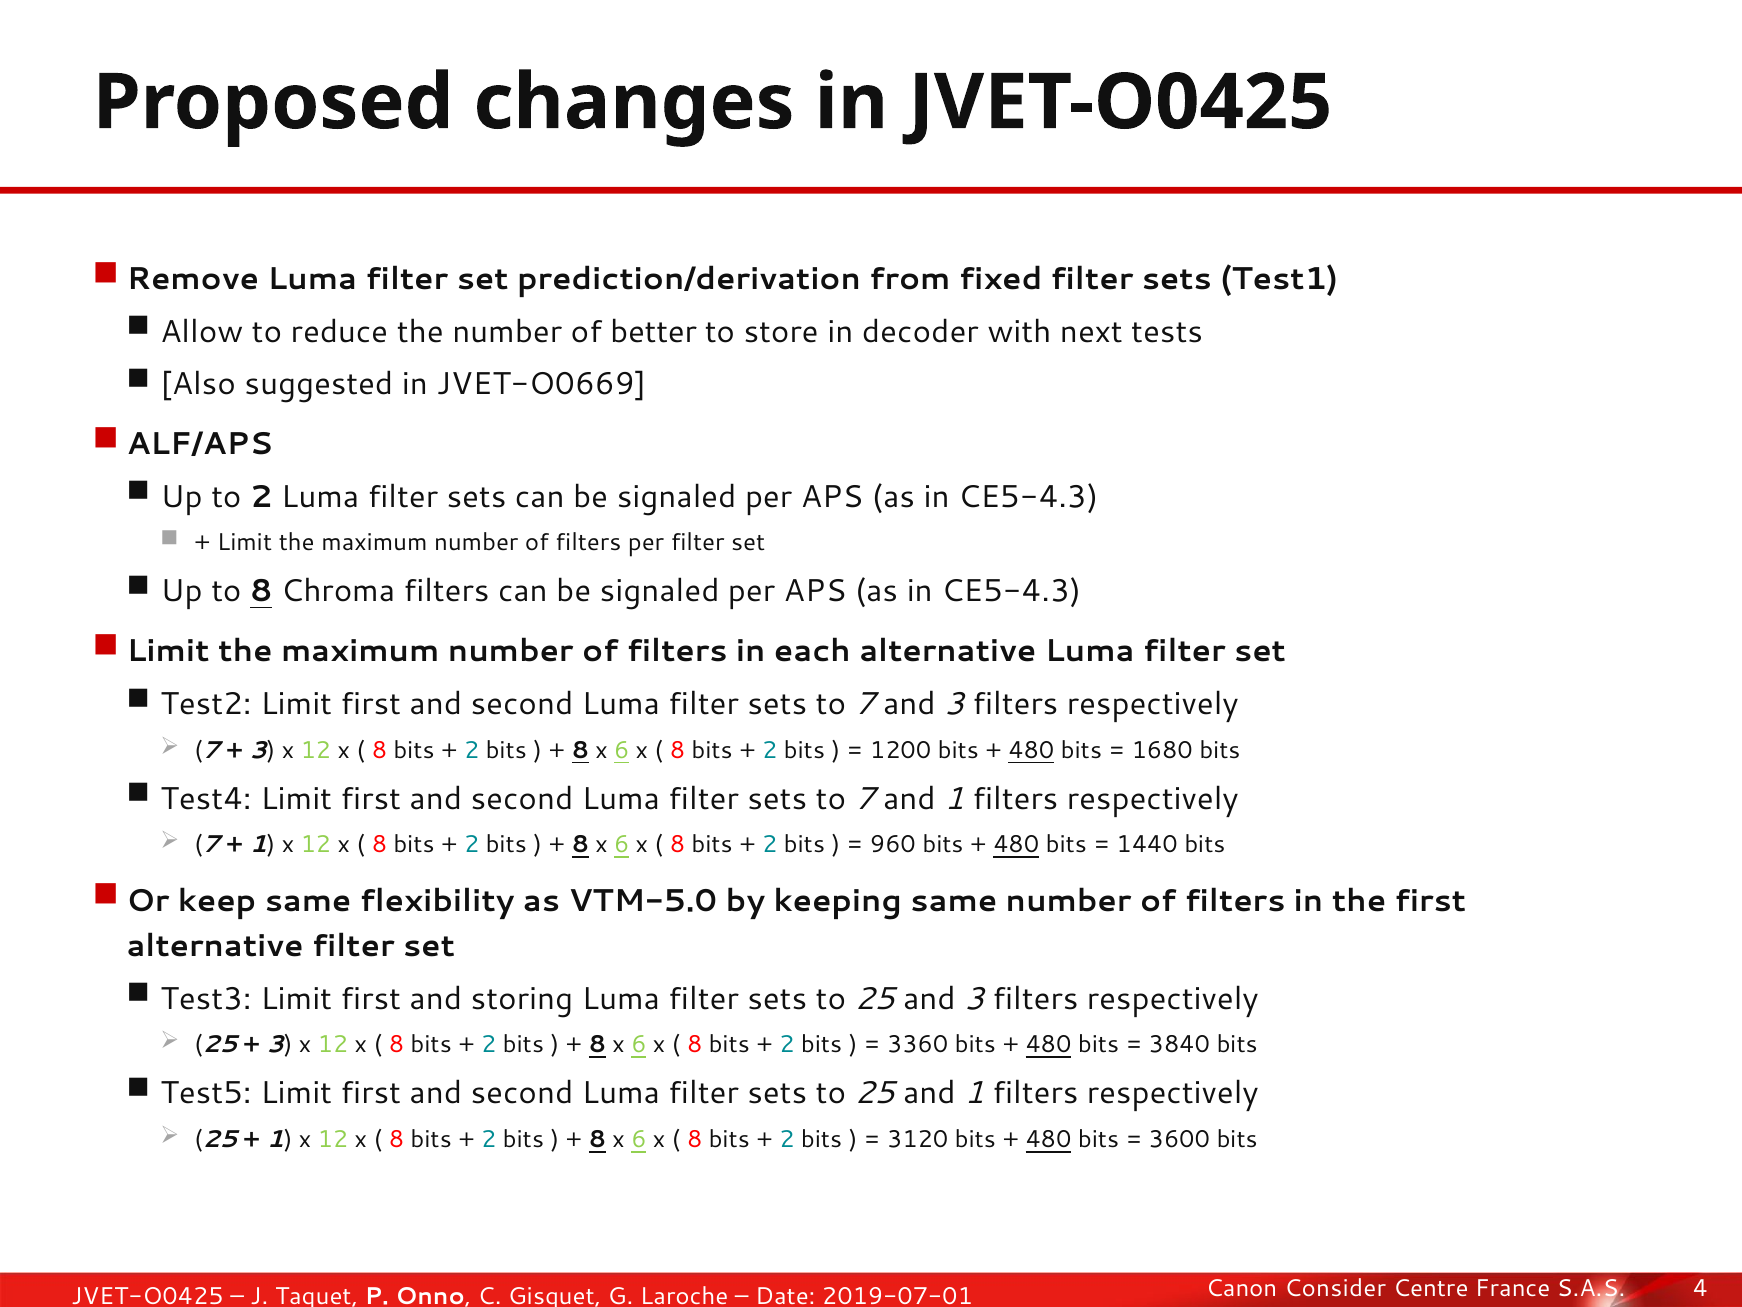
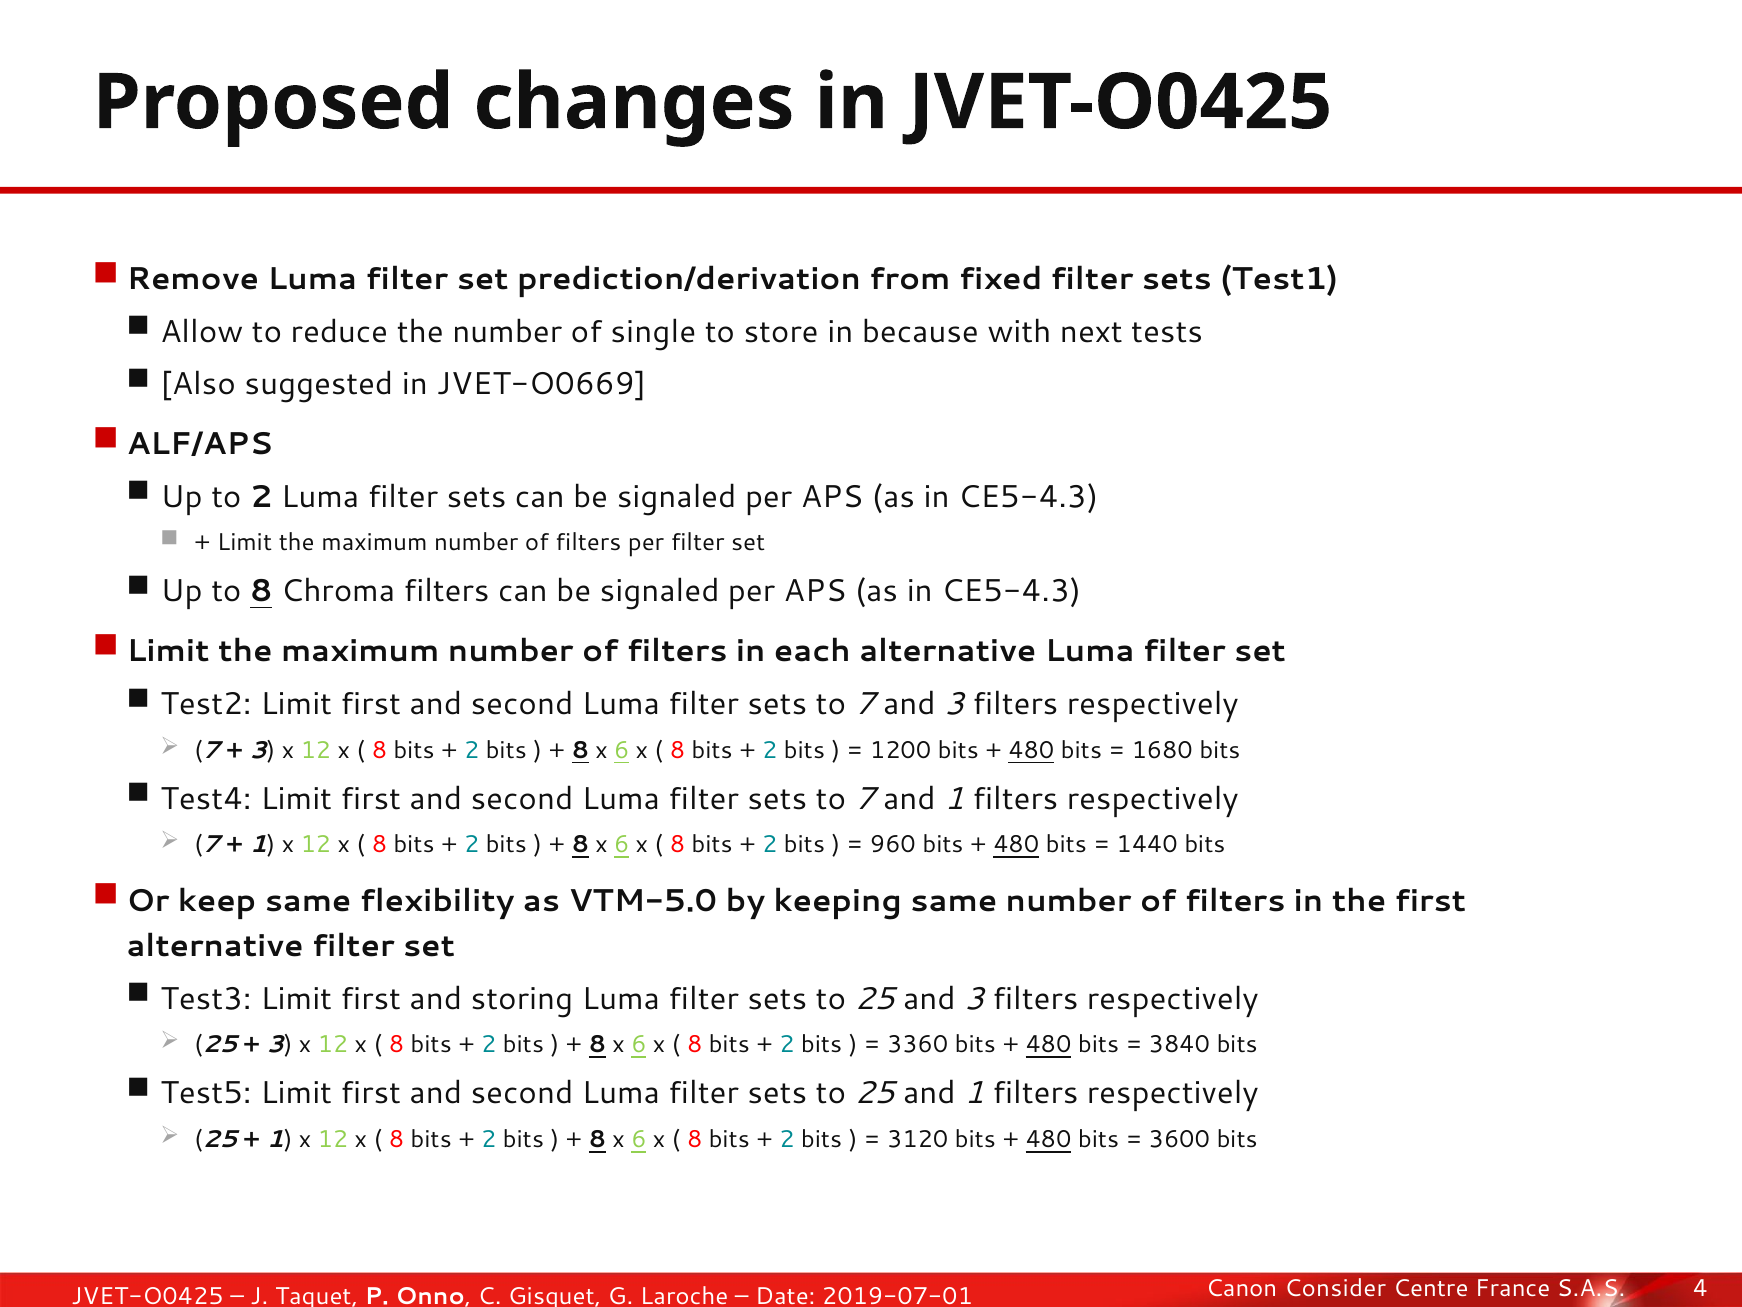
better: better -> single (653, 332)
decoder: decoder -> because (920, 332)
